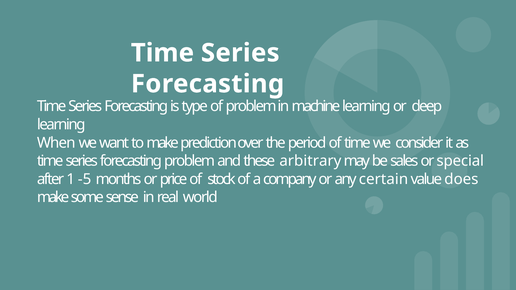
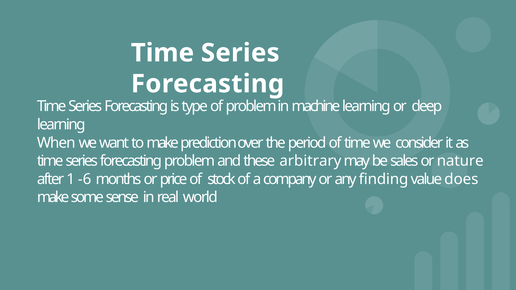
special: special -> nature (460, 161)
-5: -5 -> -6 (85, 179)
certain: certain -> finding (384, 179)
